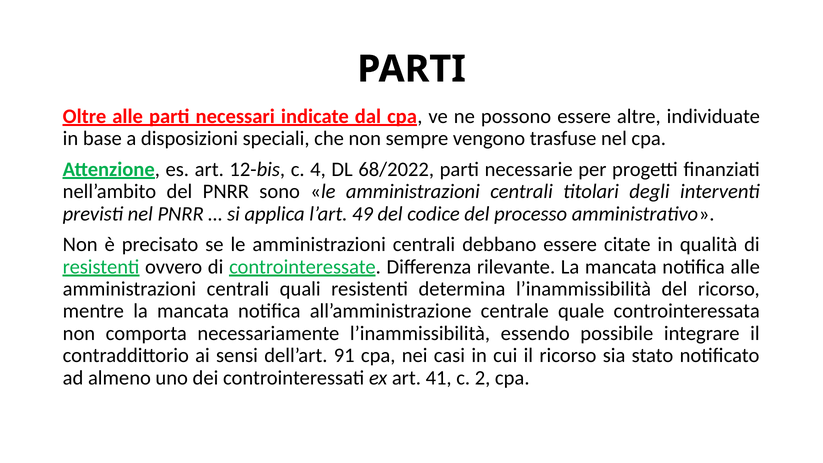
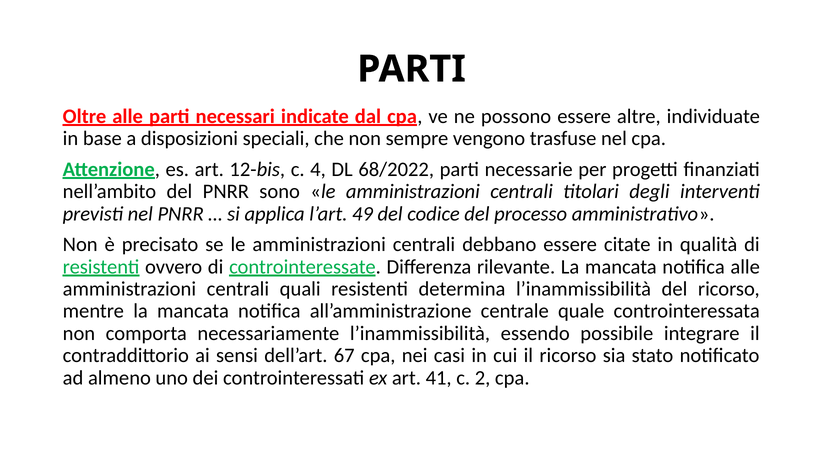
91: 91 -> 67 (344, 356)
